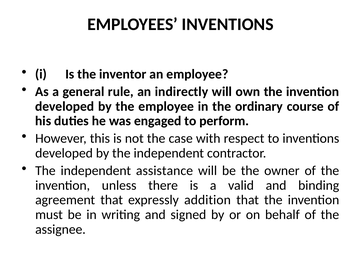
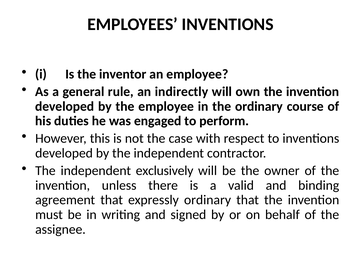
assistance: assistance -> exclusively (165, 171)
expressly addition: addition -> ordinary (208, 200)
